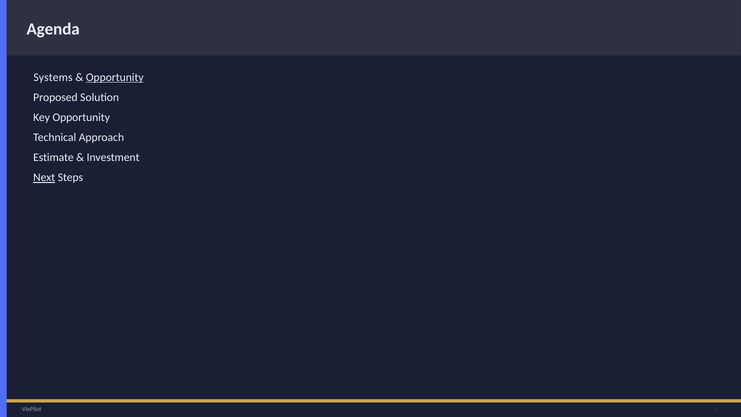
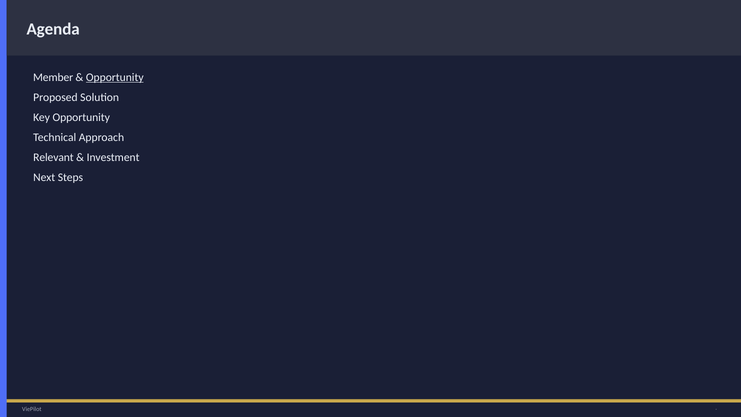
Systems: Systems -> Member (53, 77)
Estimate: Estimate -> Relevant (53, 157)
Next underline: present -> none (44, 177)
